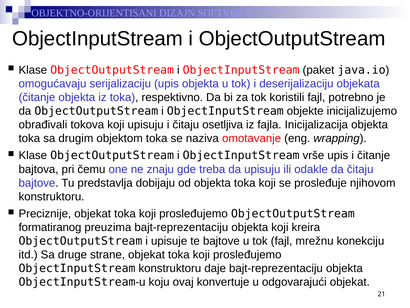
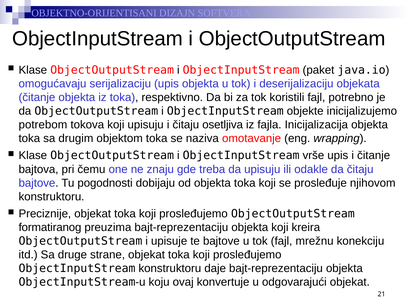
obrađivali: obrađivali -> potrebom (43, 125)
predstavlja: predstavlja -> pogodnosti (105, 183)
